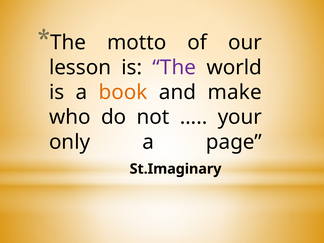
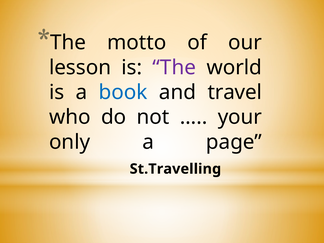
book colour: orange -> blue (123, 92)
make: make -> travel (235, 92)
St.Imaginary: St.Imaginary -> St.Travelling (175, 169)
